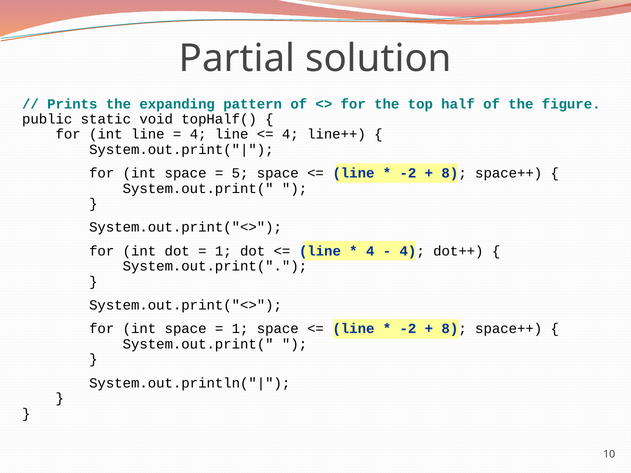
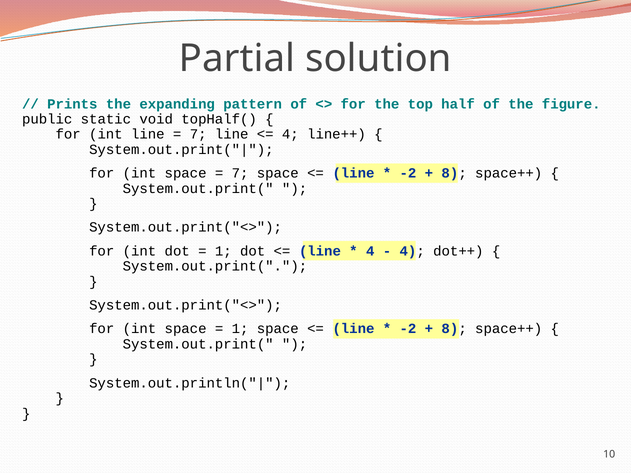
4: 4 -> 7 (198, 134)
5: 5 -> 7 (240, 173)
